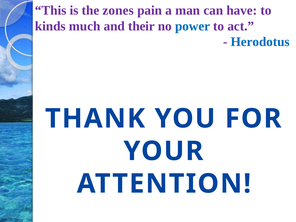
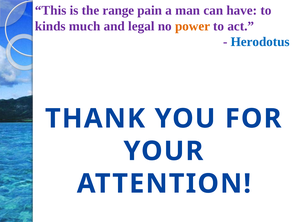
zones: zones -> range (118, 10)
their: their -> legal (141, 26)
power colour: blue -> orange (193, 26)
